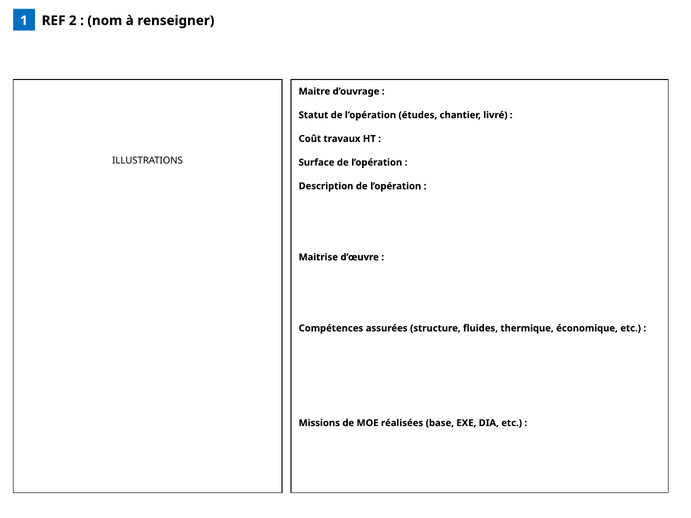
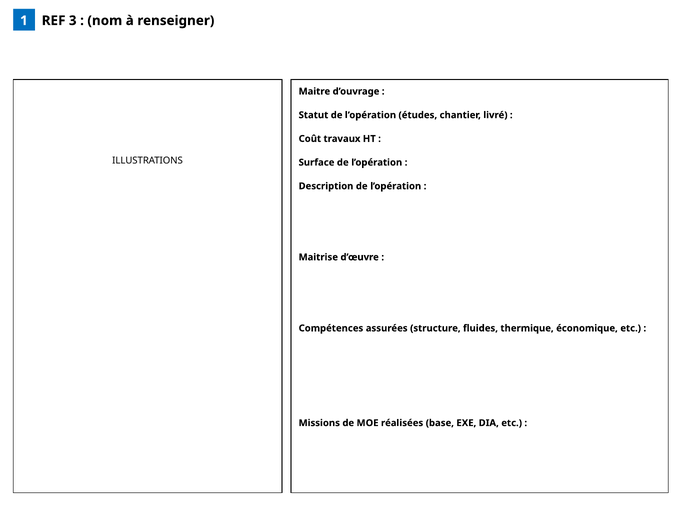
2: 2 -> 3 (73, 21)
